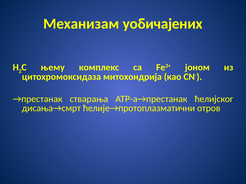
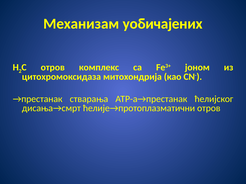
њему: њему -> отров (53, 68)
